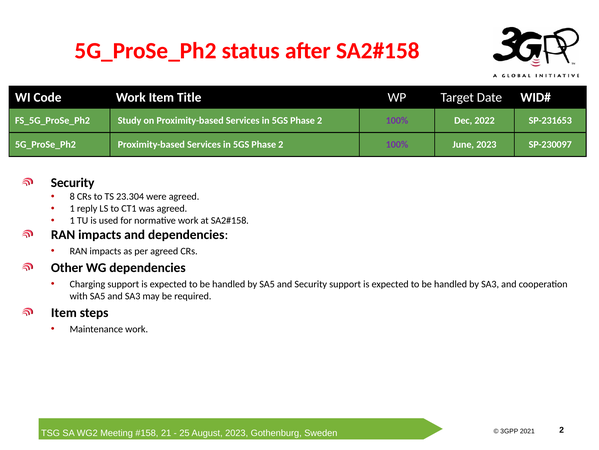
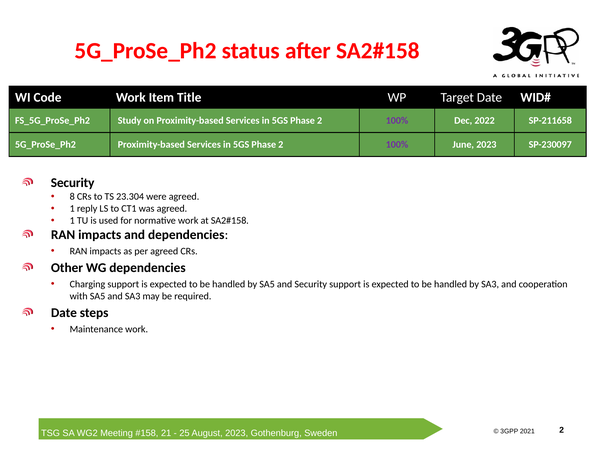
SP-231653: SP-231653 -> SP-211658 (550, 120)
Item: Item -> Date (64, 312)
